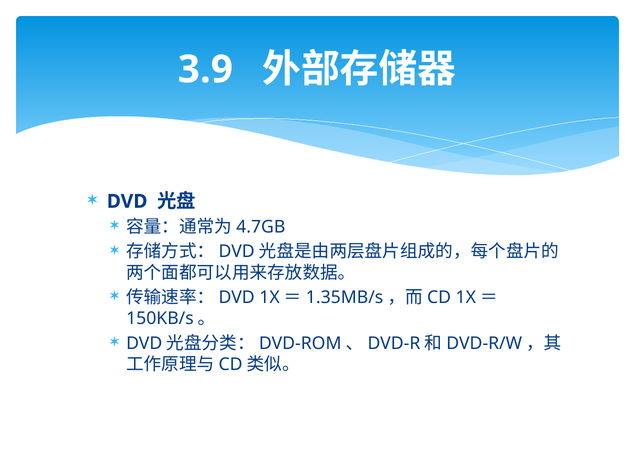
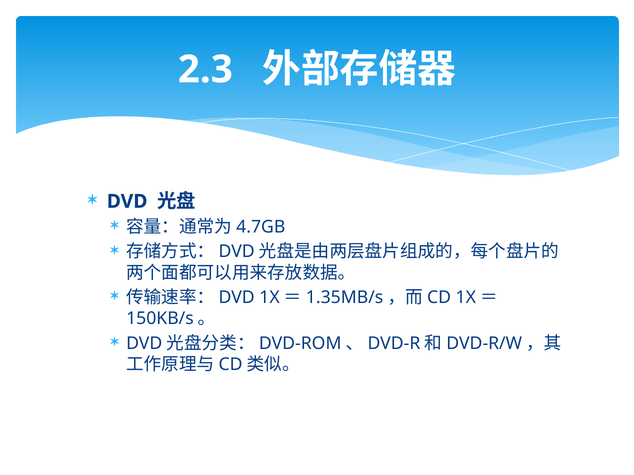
3.9: 3.9 -> 2.3 (205, 70)
